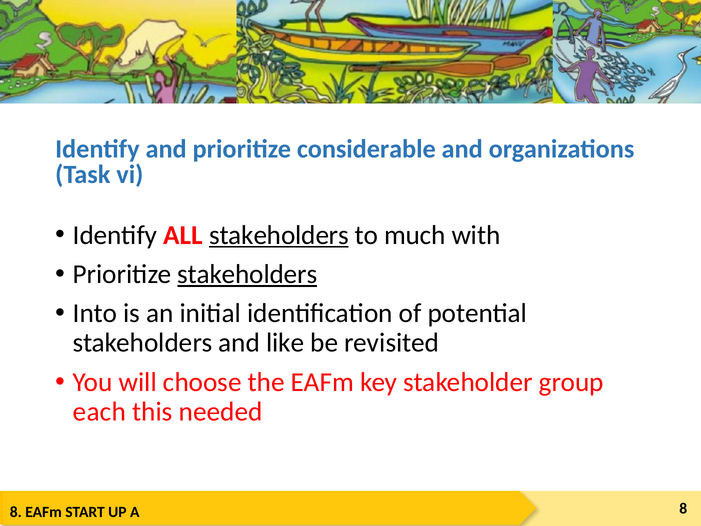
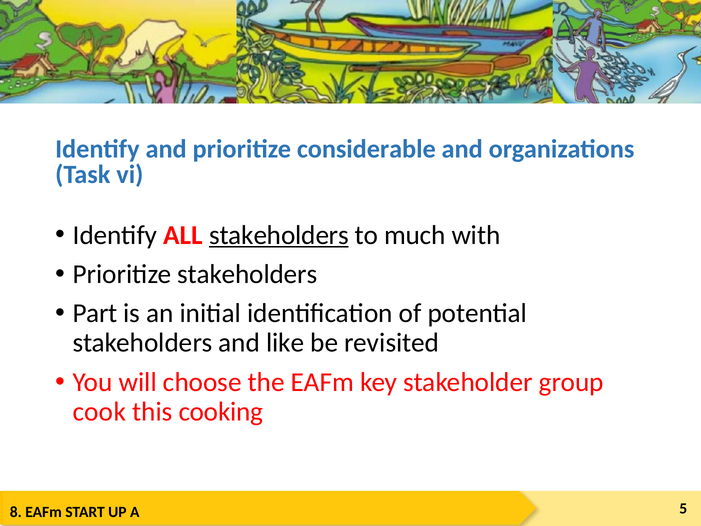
stakeholders underline: present -> none (247, 274)
Into: Into -> Part (95, 313)
each: each -> cook (99, 411)
needed: needed -> cooking (221, 411)
8: 8 -> 5 (683, 508)
